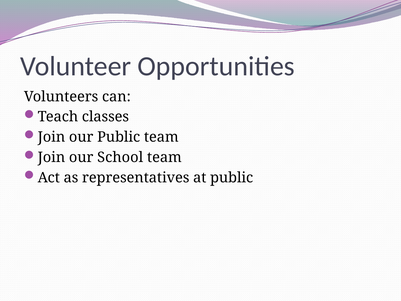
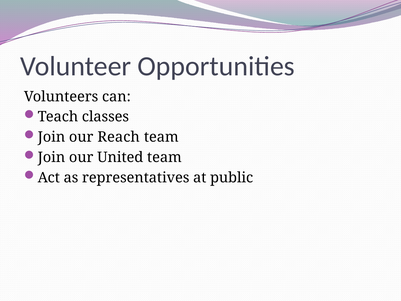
our Public: Public -> Reach (119, 137)
School: School -> United (120, 157)
